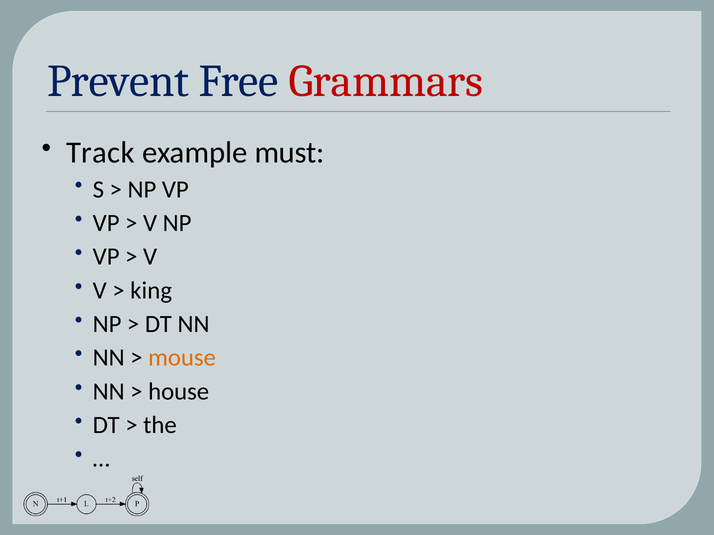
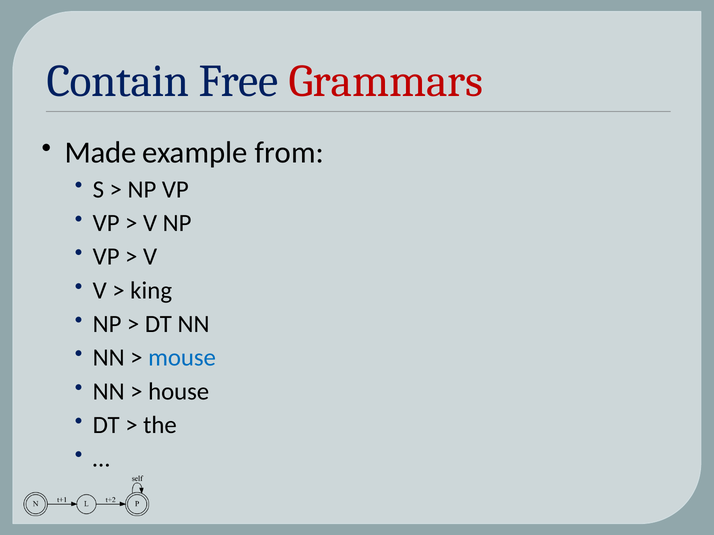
Prevent: Prevent -> Contain (118, 81)
Track: Track -> Made (101, 153)
must: must -> from (289, 153)
mouse colour: orange -> blue (182, 358)
